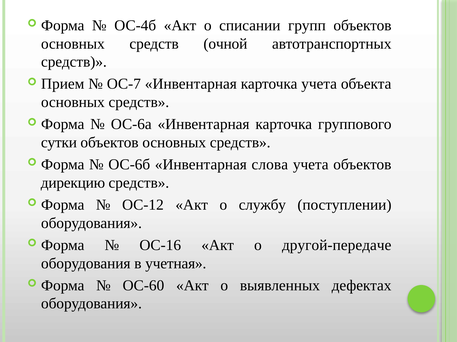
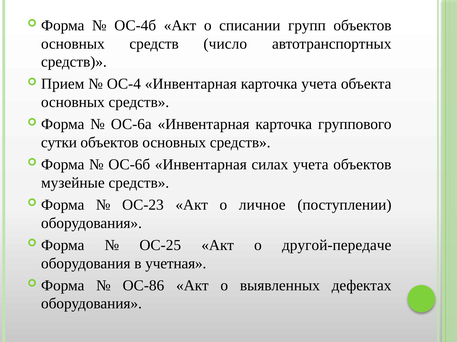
очной: очной -> число (225, 44)
ОС-7: ОС-7 -> ОС-4 (124, 84)
слова: слова -> силах (270, 165)
дирекцию: дирекцию -> музейные (73, 183)
ОС-12: ОС-12 -> ОС-23 (143, 205)
службу: службу -> личное (262, 205)
ОС-16: ОС-16 -> ОС-25 (160, 246)
ОС-60: ОС-60 -> ОС-86 (143, 286)
